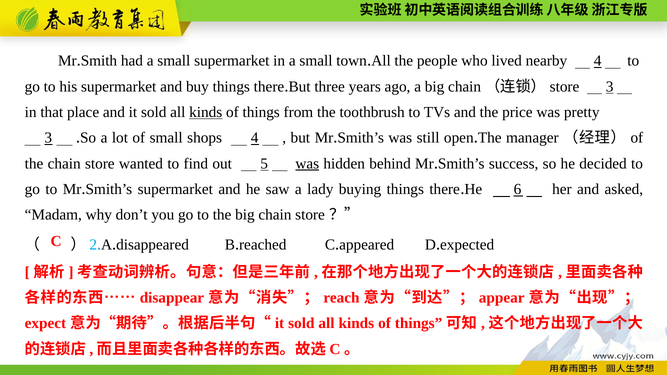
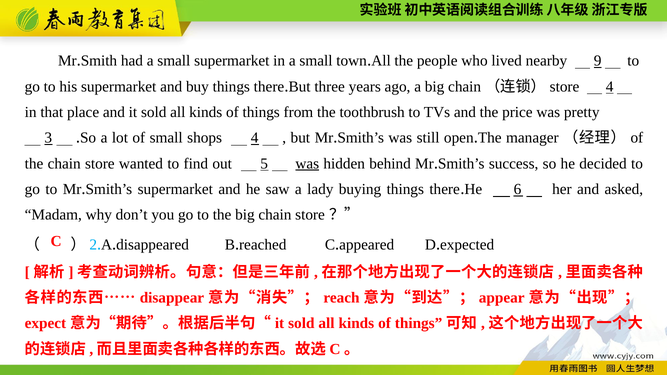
nearby 4: 4 -> 9 (598, 61)
3: 3 -> 4 (610, 87)
kinds underline: present -> none (206, 112)
